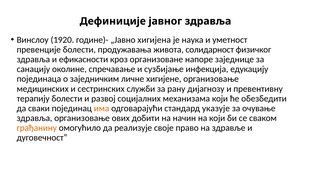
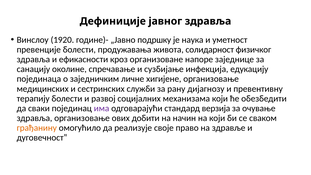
хигијена: хигијена -> подршку (154, 40)
има colour: orange -> purple (102, 108)
указује: указује -> верзија (216, 108)
